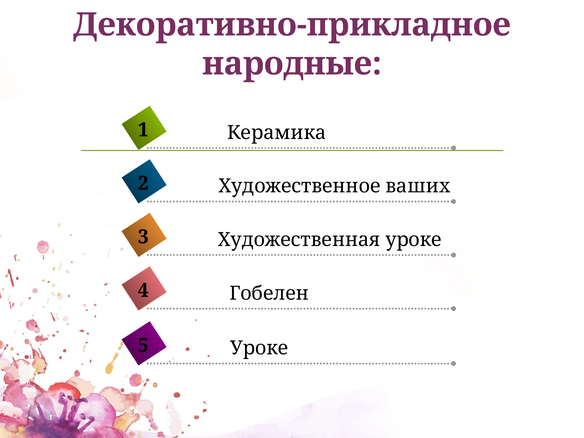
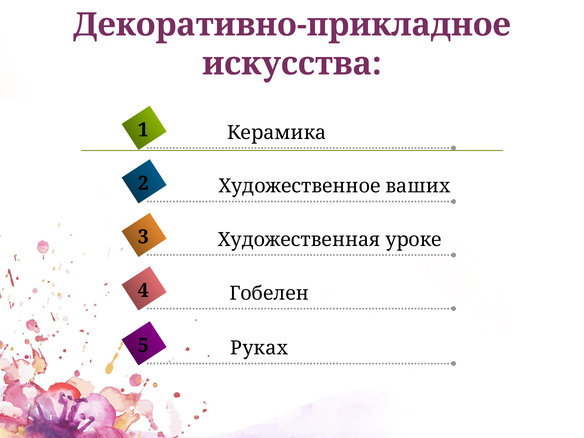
народные: народные -> искусства (292, 64)
Уроке: Уроке -> Руках (259, 348)
